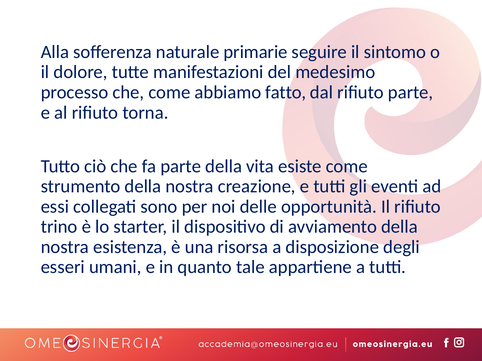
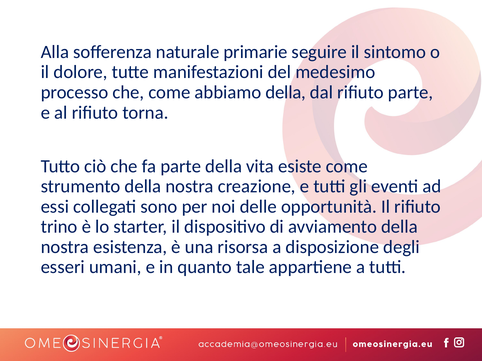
abbiamo fatto: fatto -> della (286, 92)
